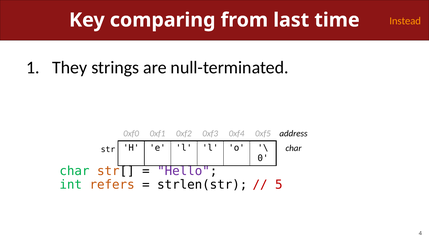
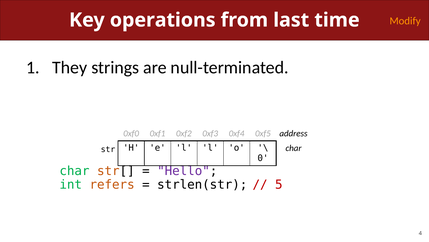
Instead: Instead -> Modify (405, 21)
comparing: comparing -> operations (163, 20)
